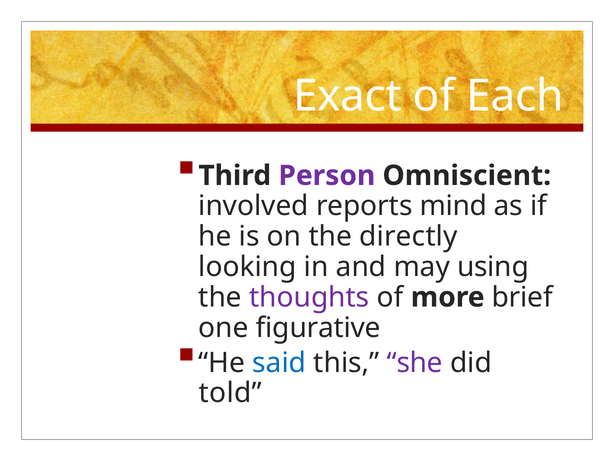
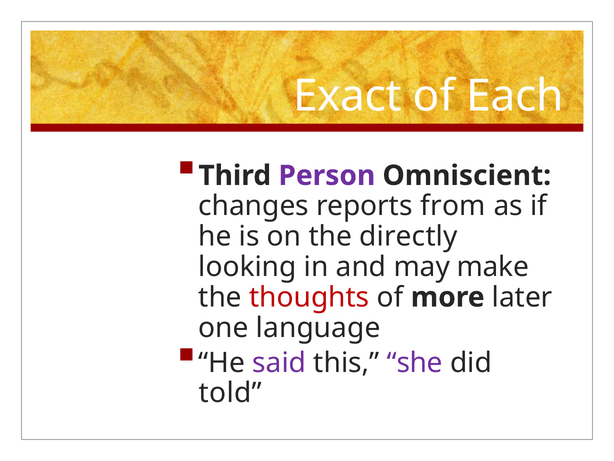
involved: involved -> changes (254, 206)
mind: mind -> from (453, 206)
using: using -> make (493, 267)
thoughts colour: purple -> red (309, 297)
brief: brief -> later (522, 297)
figurative: figurative -> language (318, 327)
said colour: blue -> purple (279, 362)
